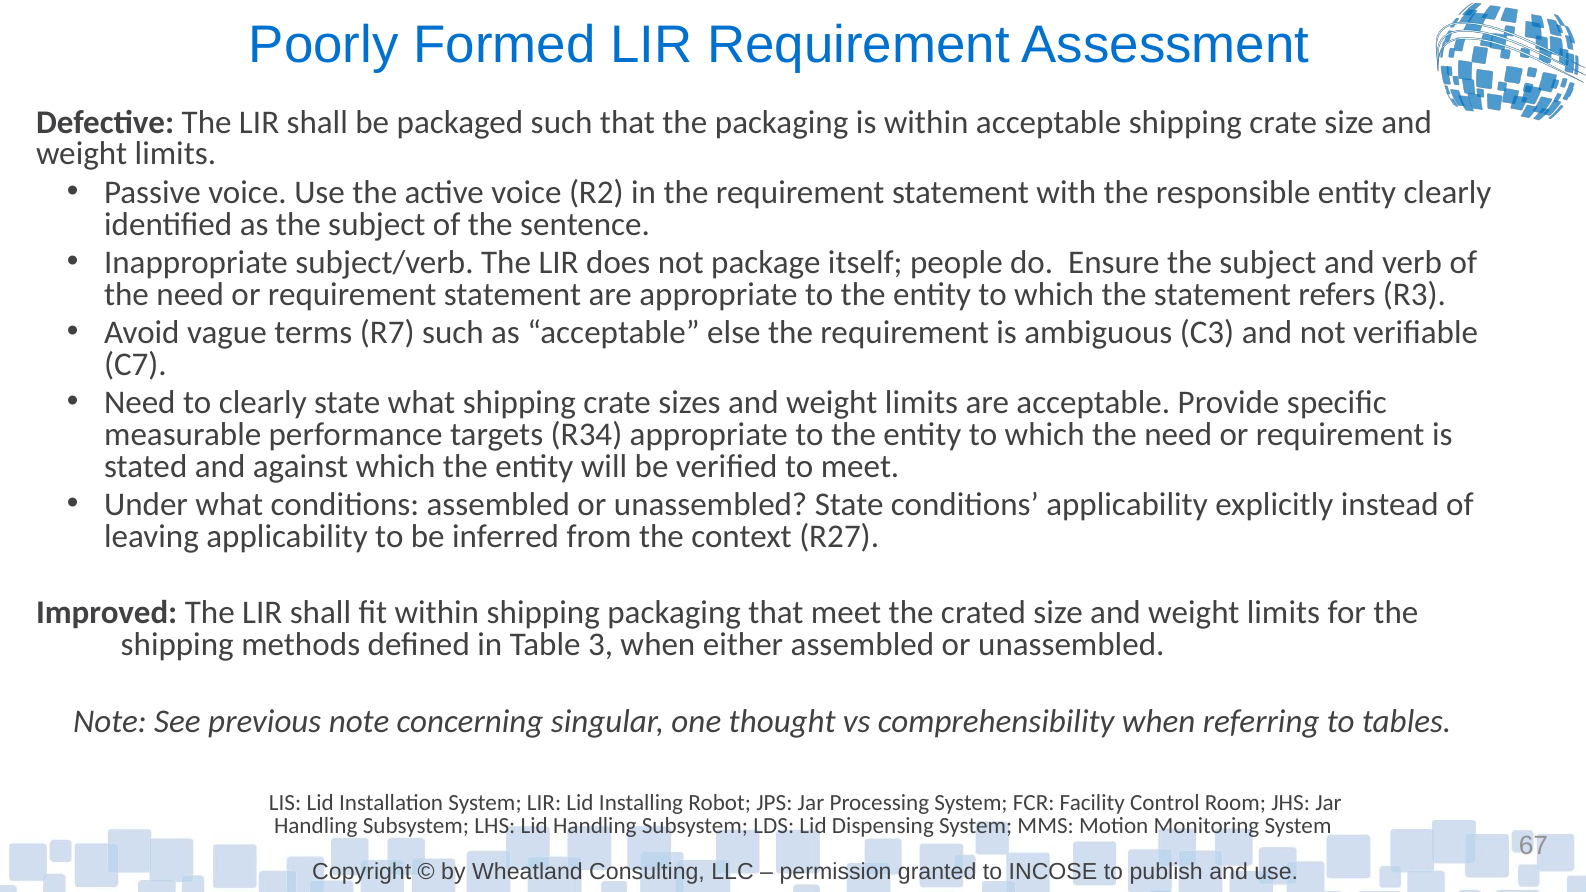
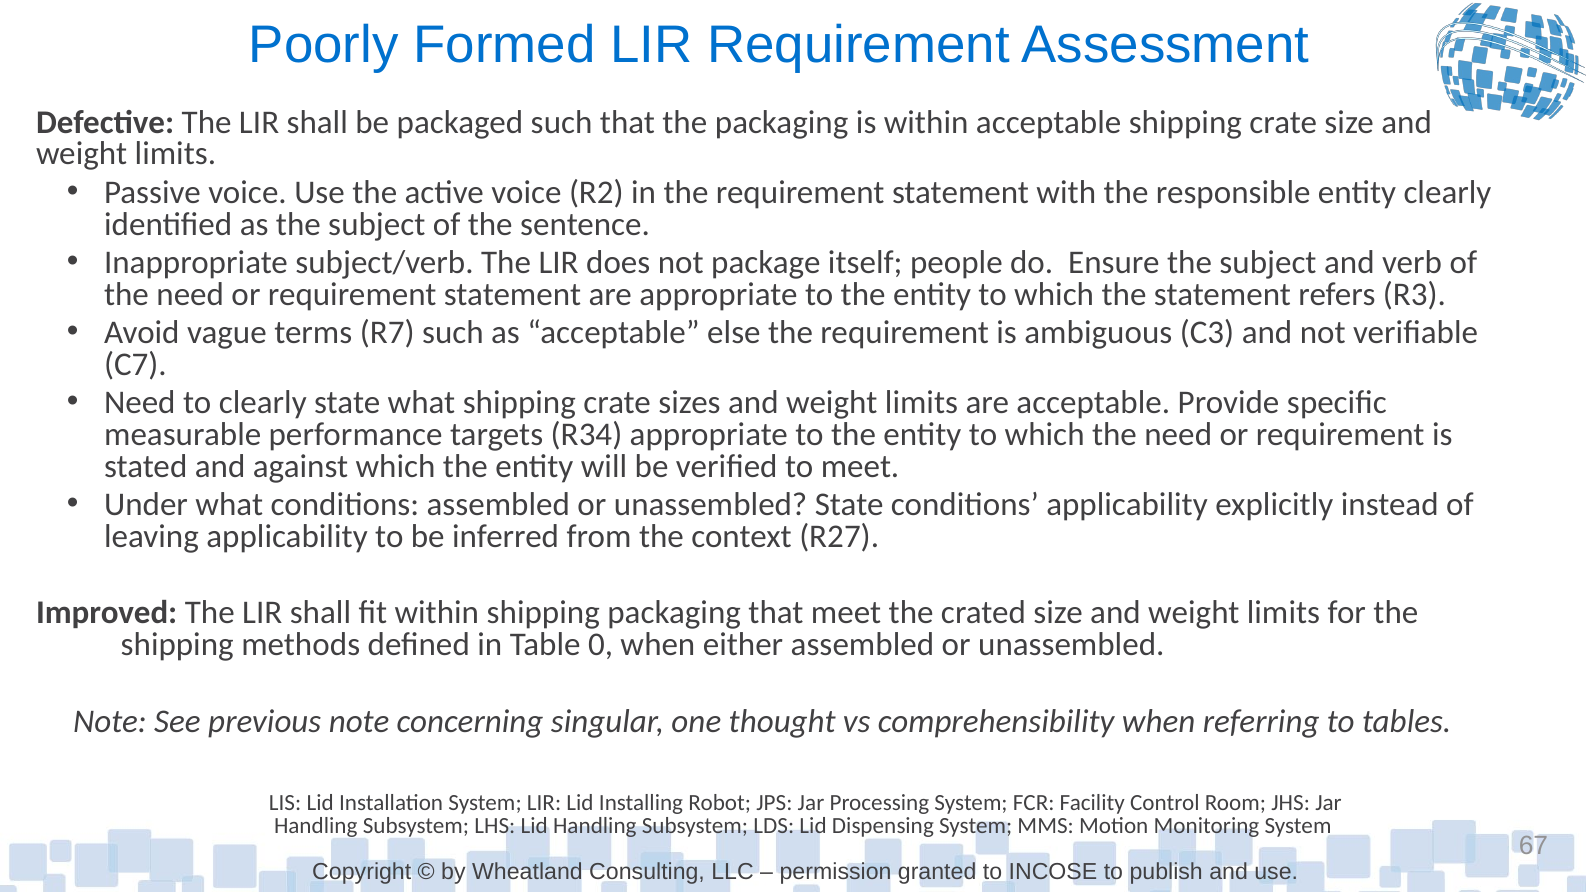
3: 3 -> 0 (601, 644)
